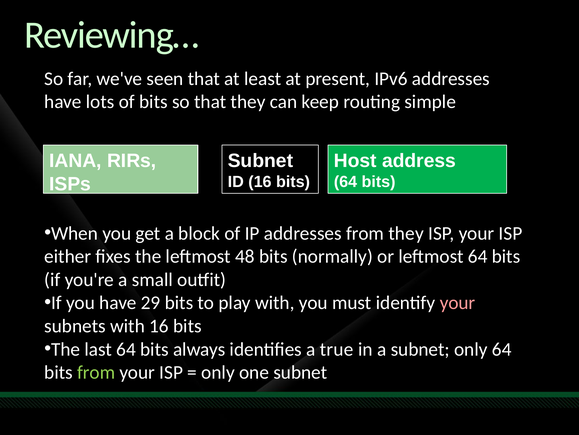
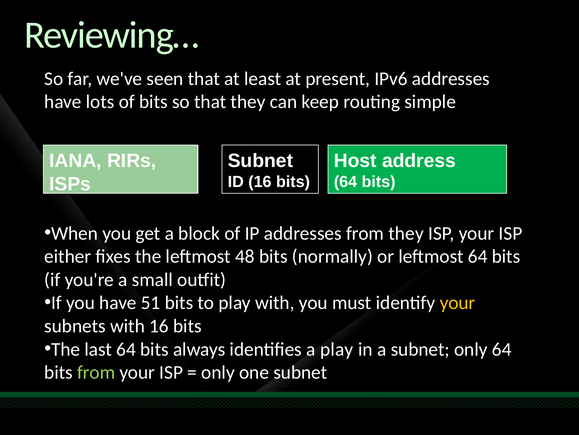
29: 29 -> 51 (151, 302)
your colour: pink -> yellow (457, 302)
a true: true -> play (337, 349)
